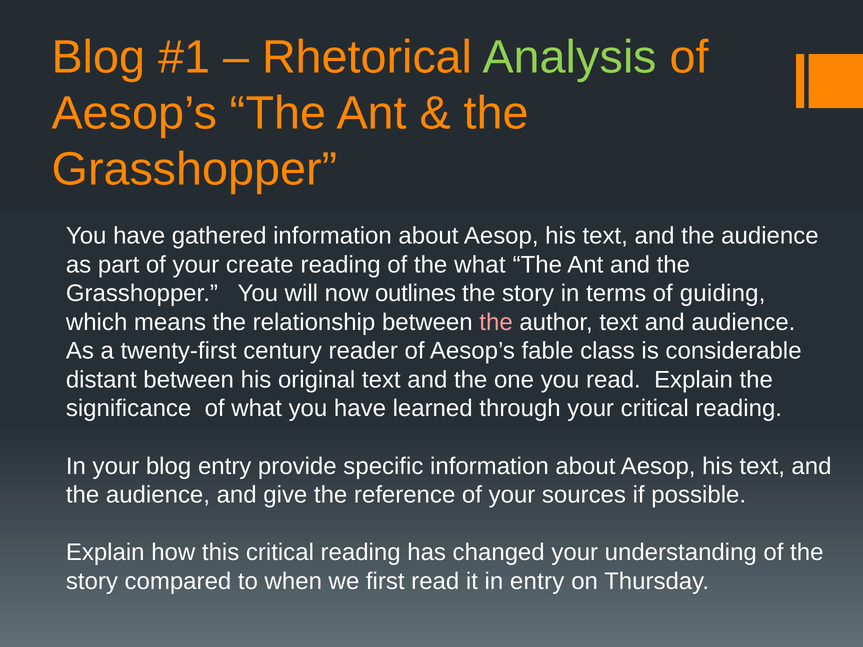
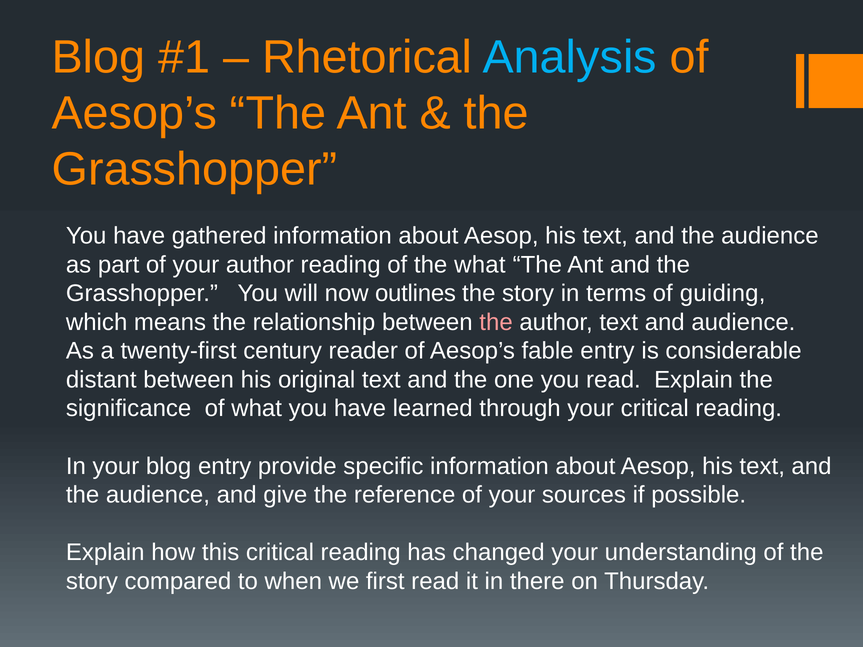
Analysis colour: light green -> light blue (570, 57)
your create: create -> author (260, 265)
fable class: class -> entry (607, 351)
in entry: entry -> there (537, 581)
